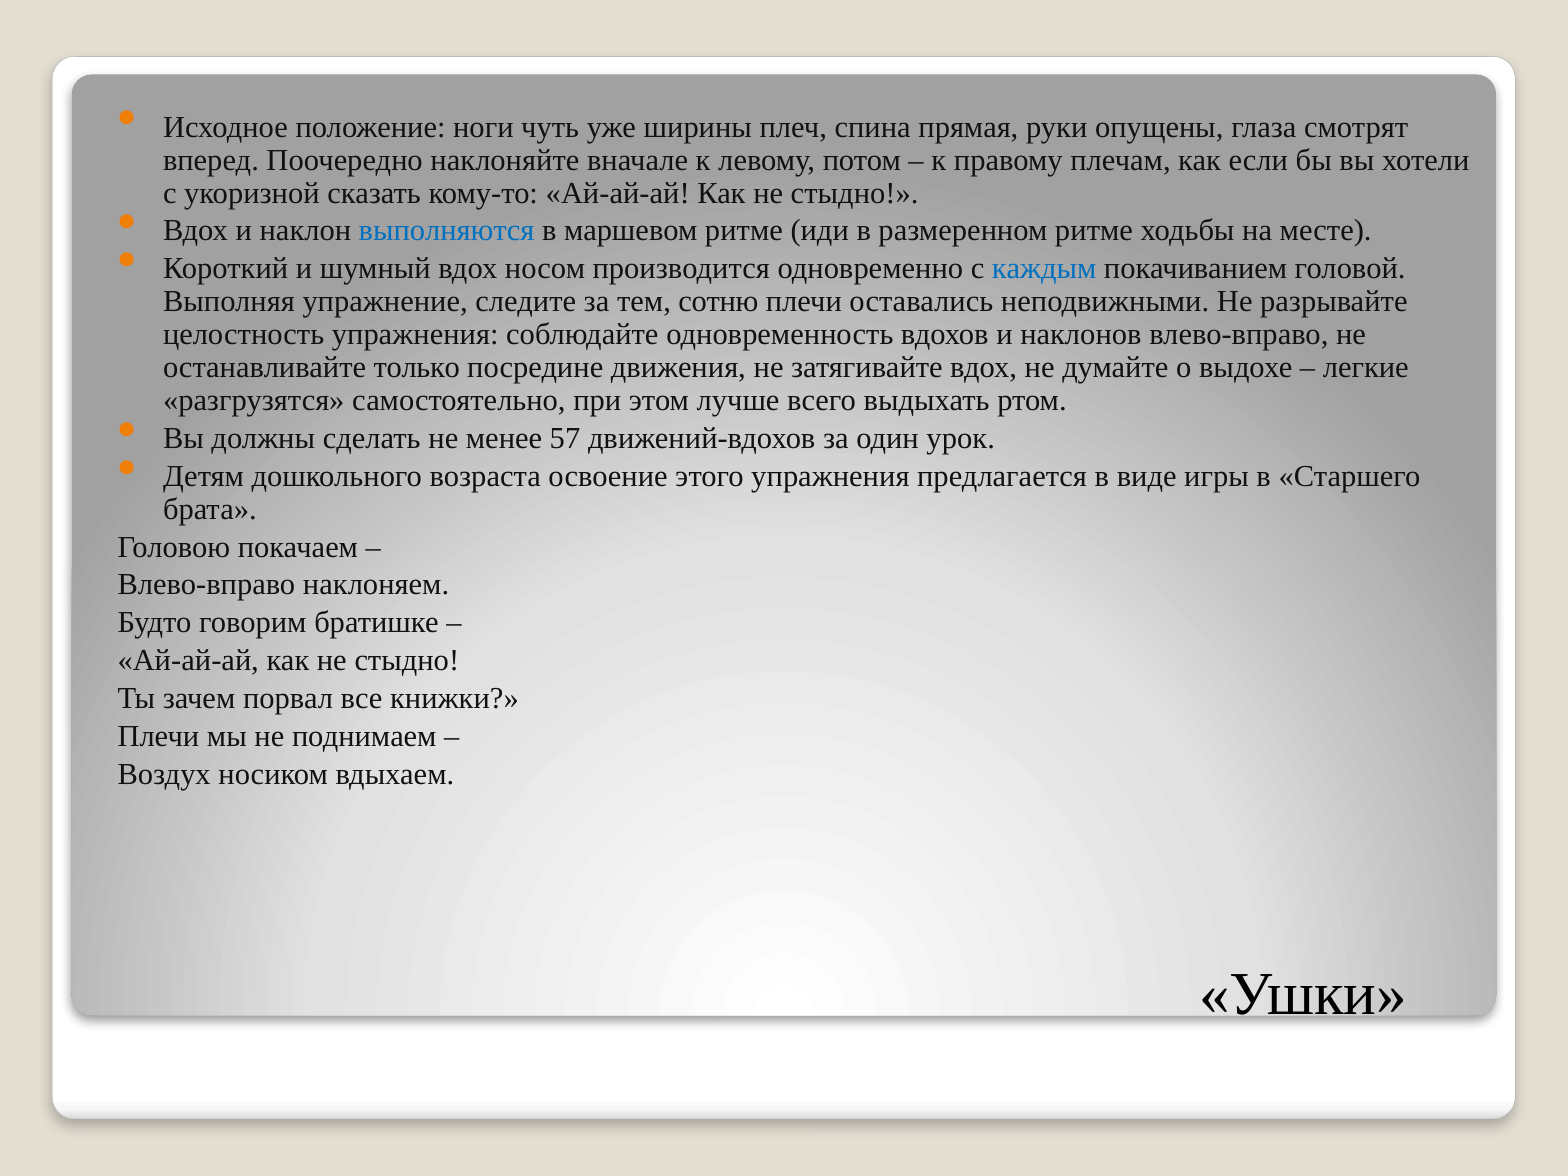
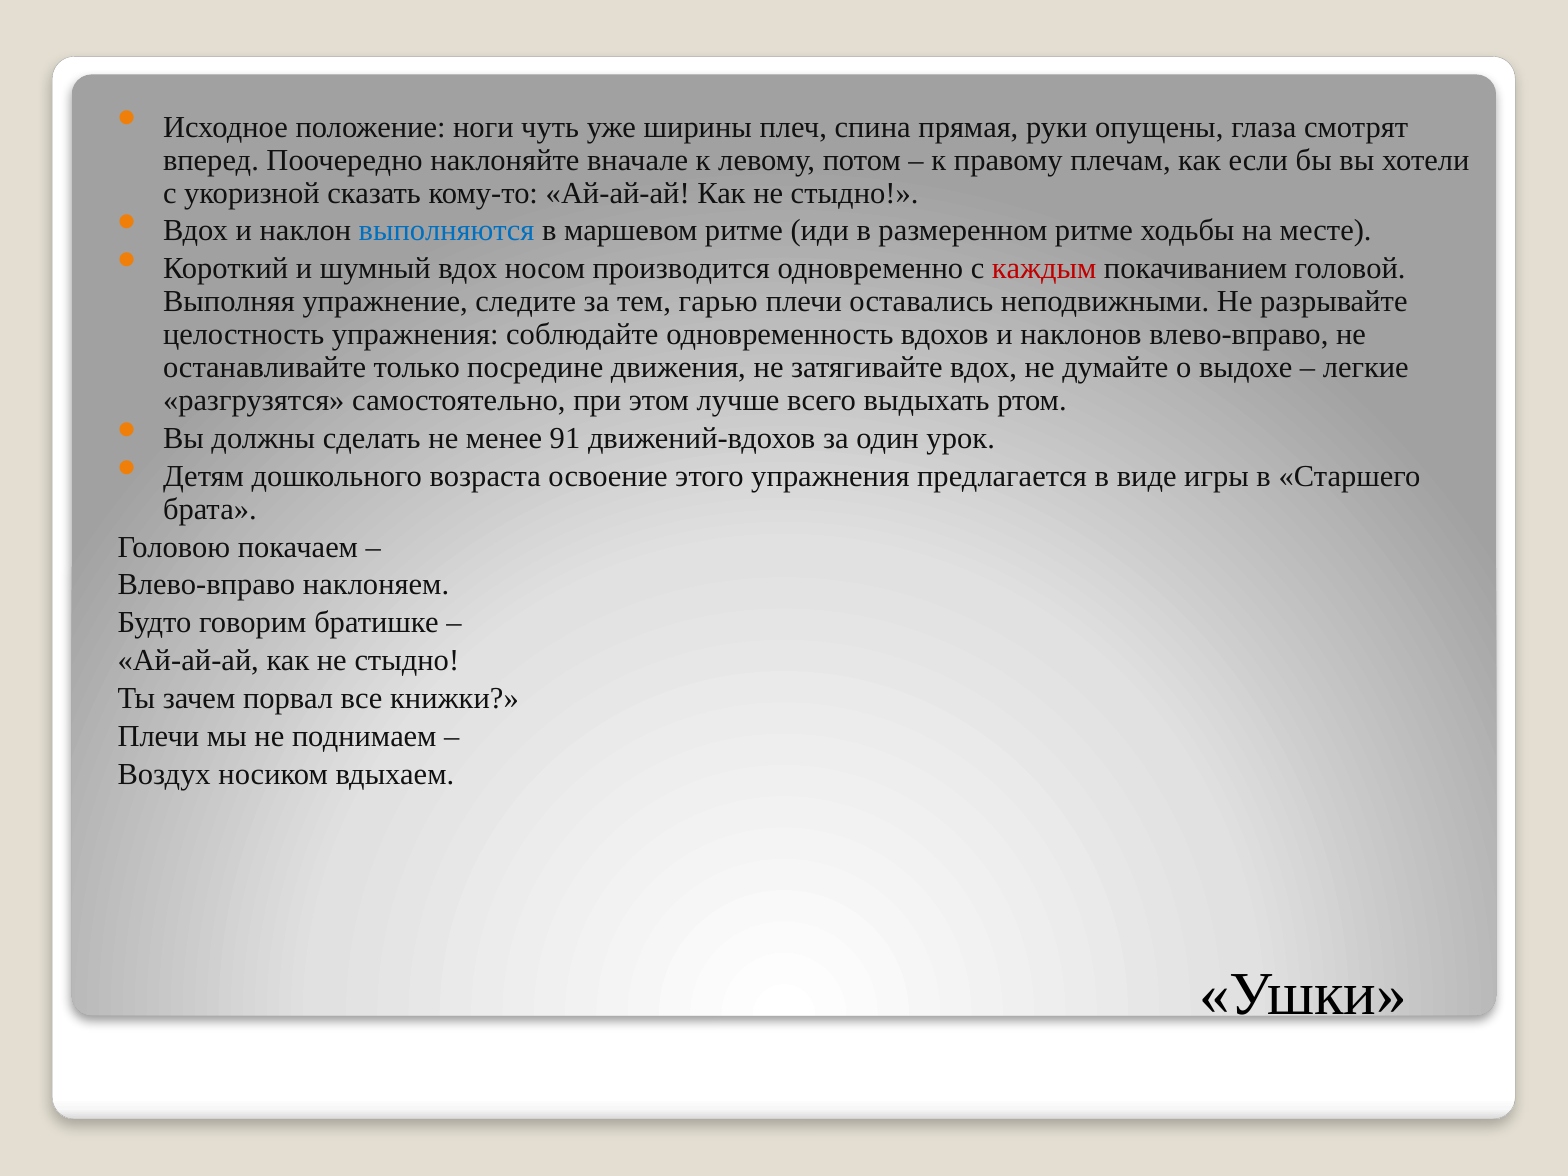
каждым colour: blue -> red (1044, 269)
сотню: сотню -> гарью (718, 302)
57: 57 -> 91 (565, 438)
